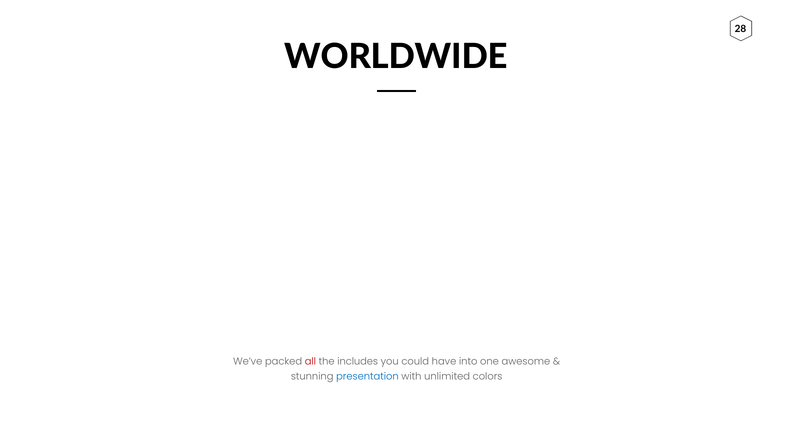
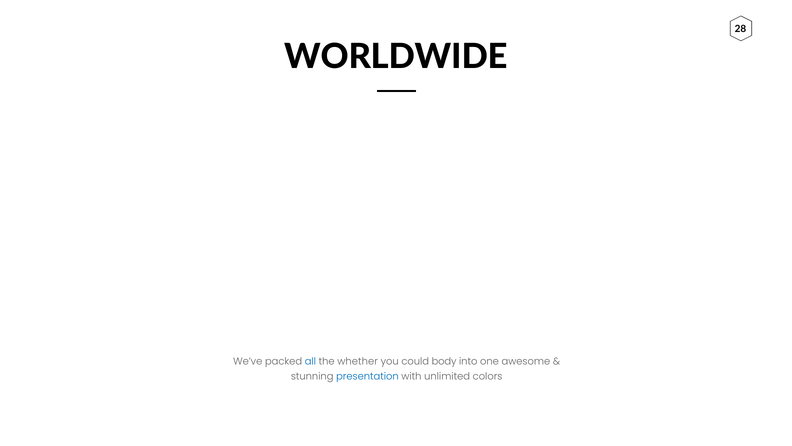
all colour: red -> blue (310, 361)
includes: includes -> whether (358, 361)
have: have -> body (444, 361)
